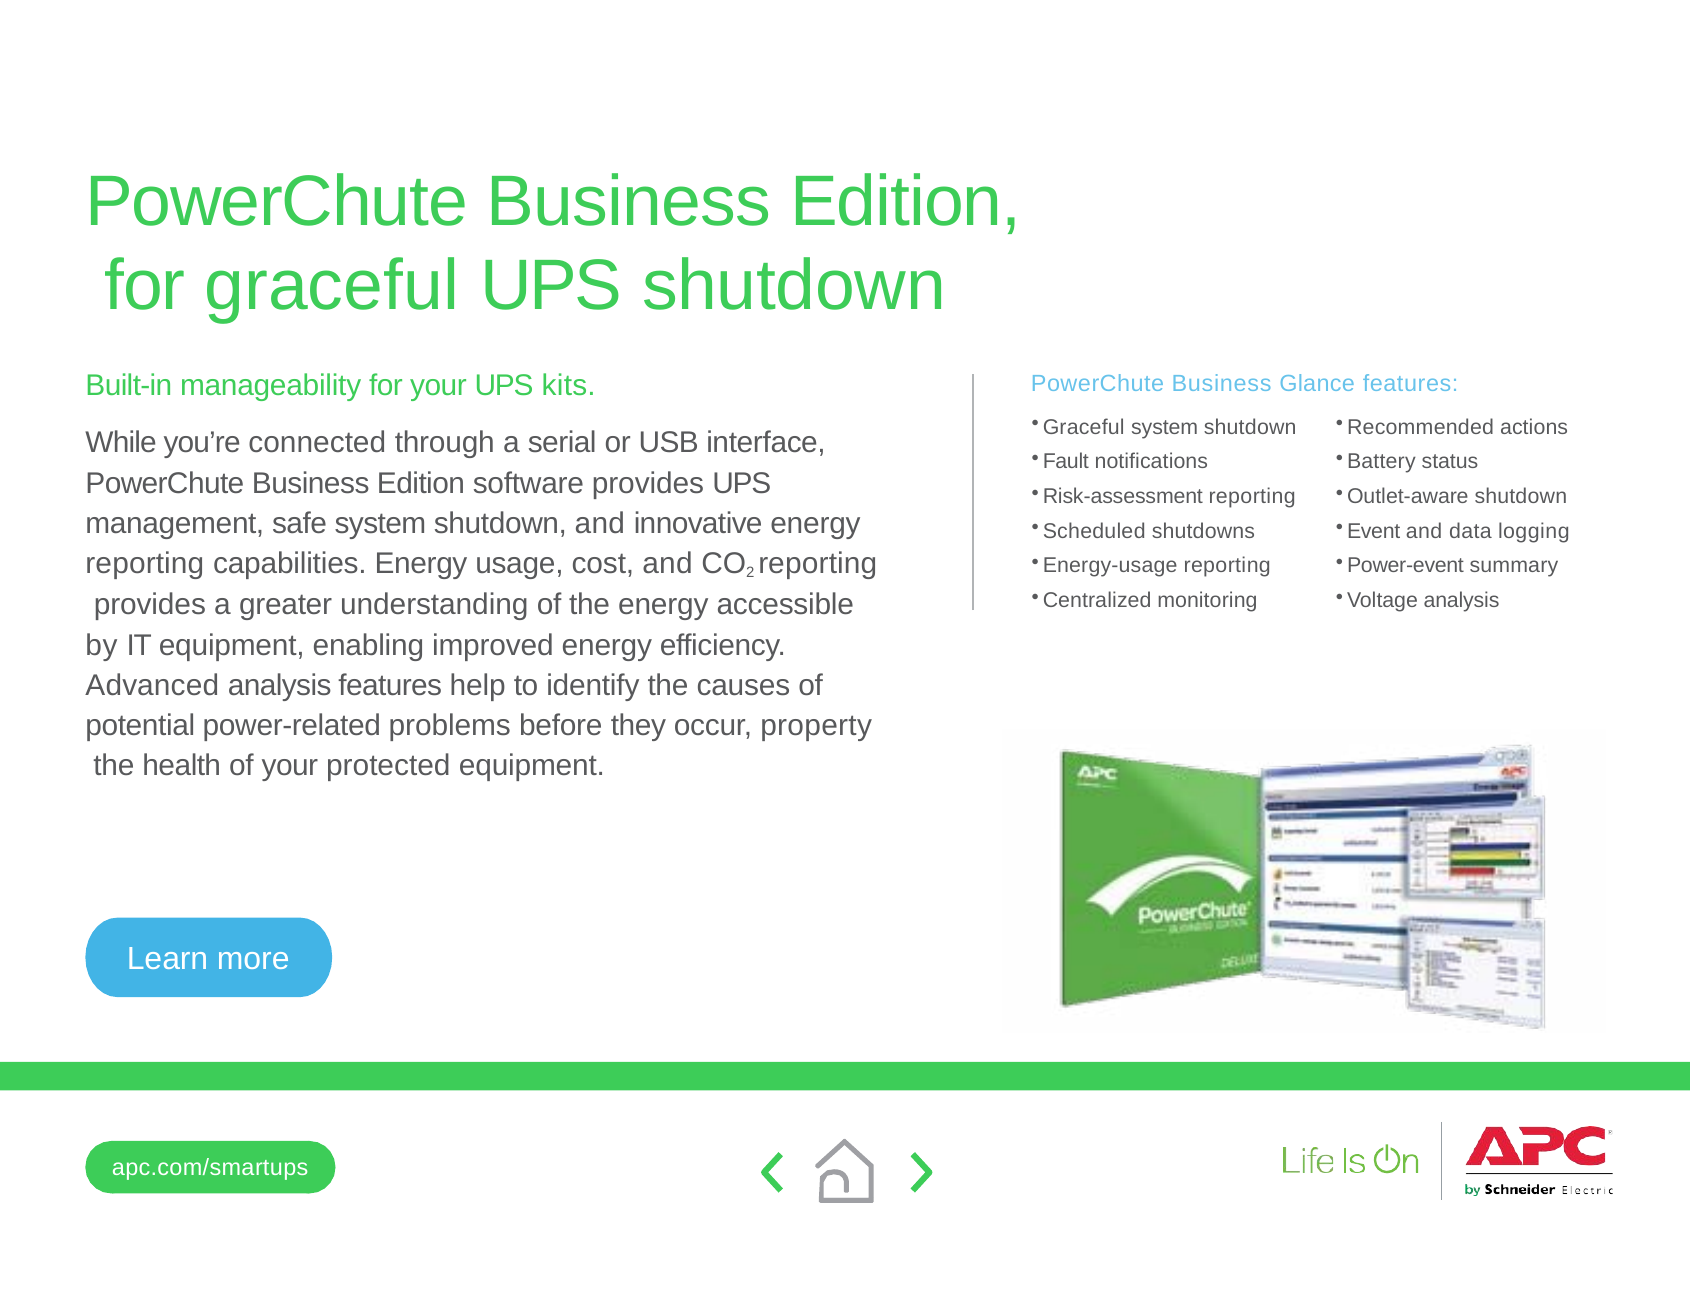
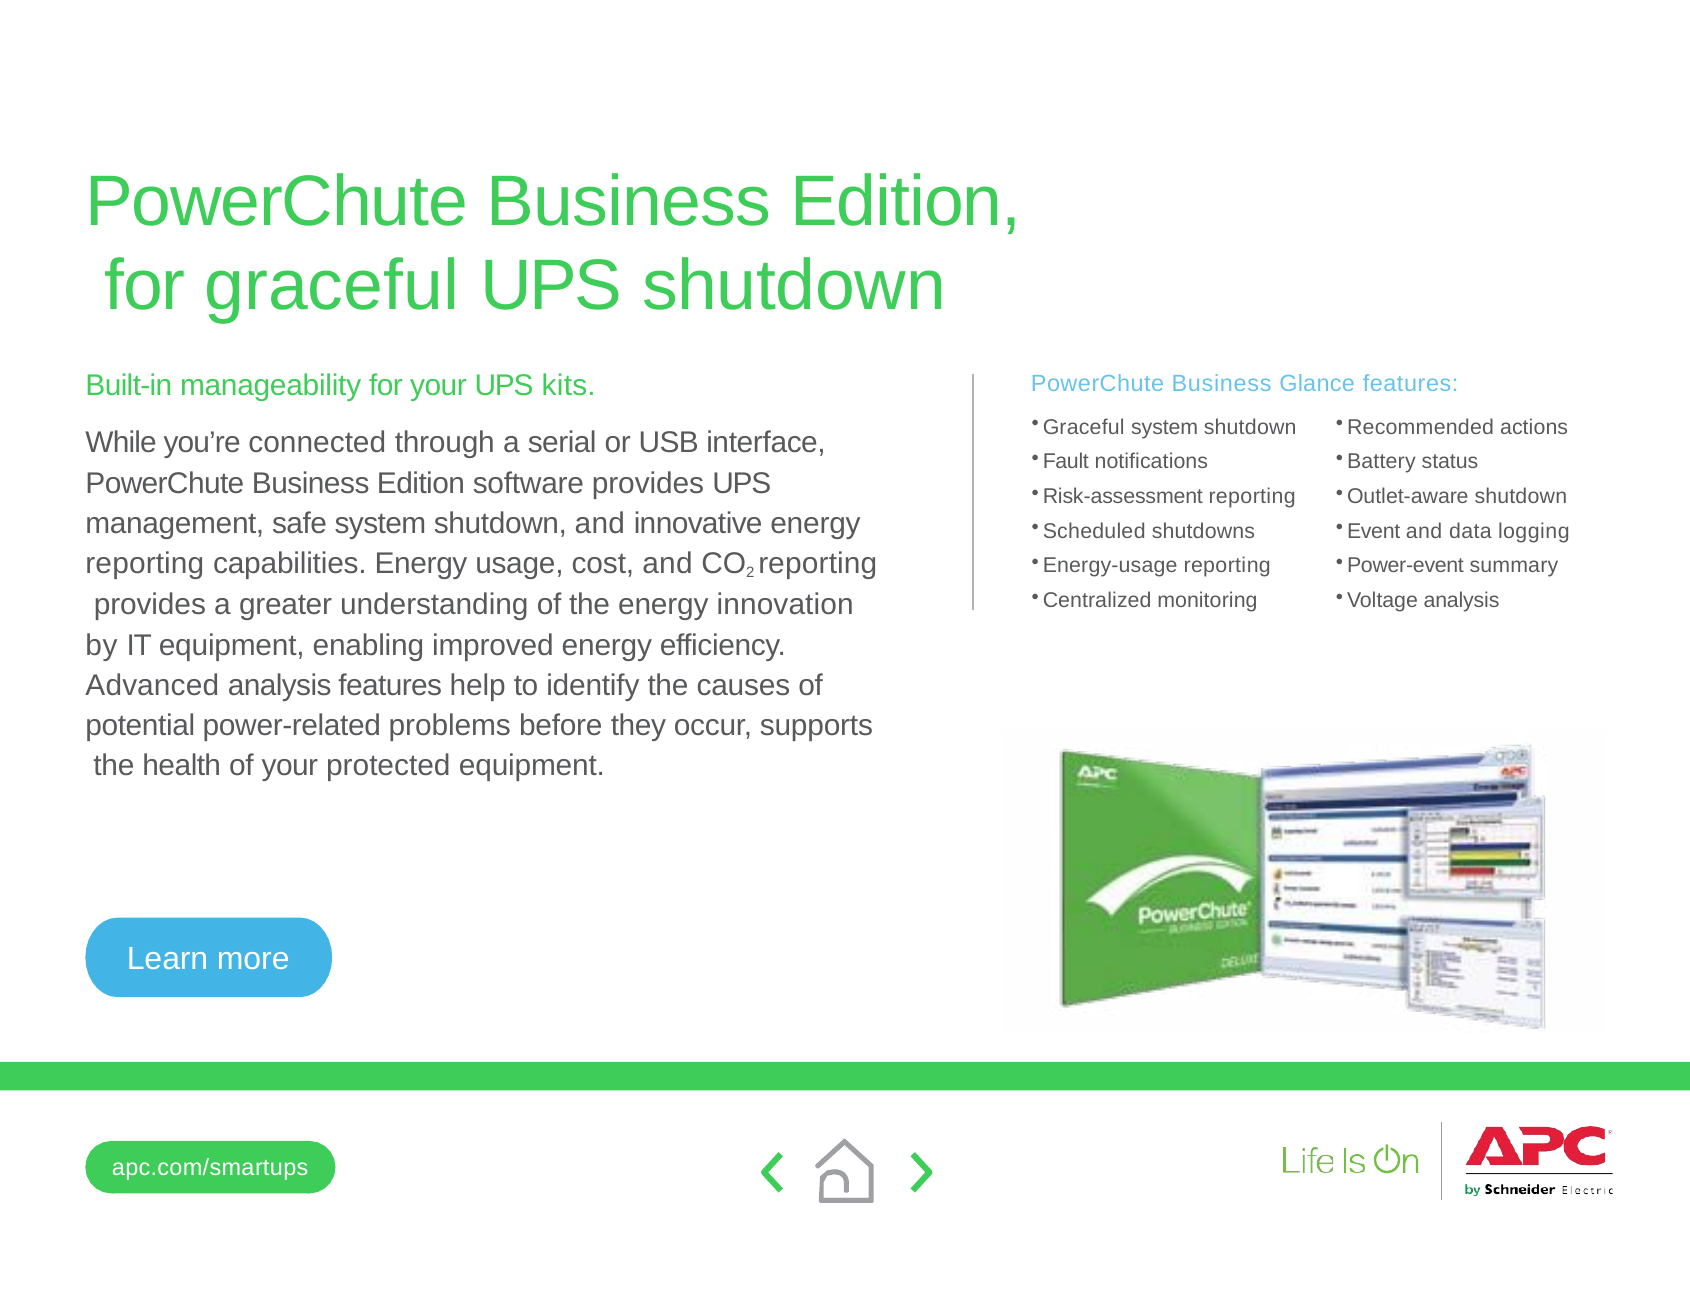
accessible: accessible -> innovation (785, 605)
property: property -> supports (816, 726)
